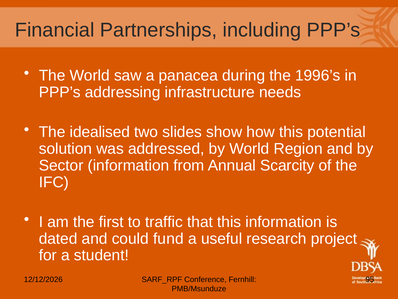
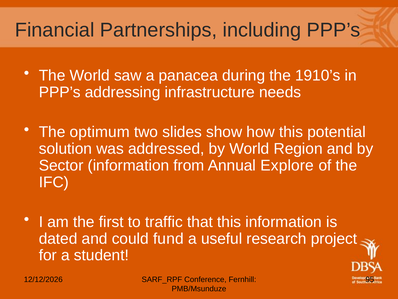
1996’s: 1996’s -> 1910’s (318, 75)
idealised: idealised -> optimum (100, 132)
Scarcity: Scarcity -> Explore (287, 165)
